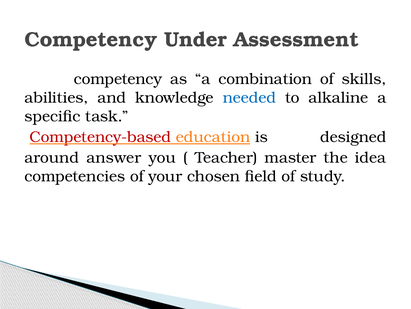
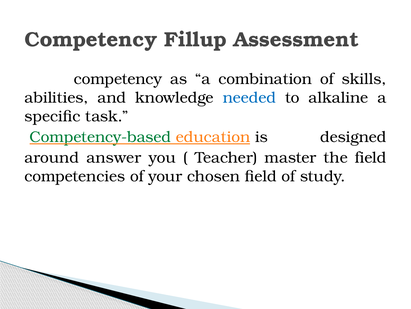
Under: Under -> Fillup (195, 39)
Competency-based colour: red -> green (100, 137)
the idea: idea -> field (371, 157)
